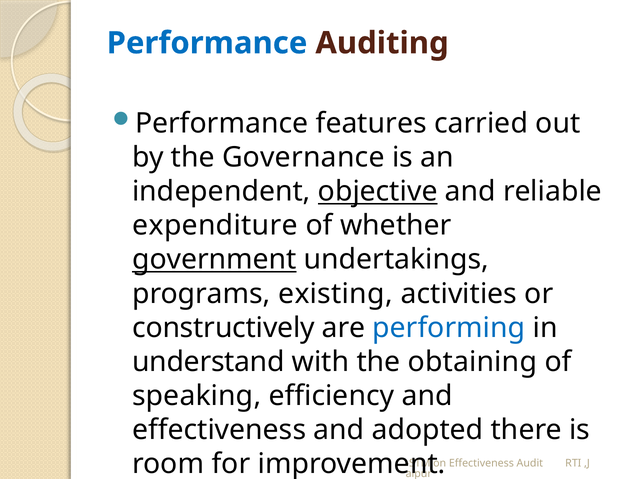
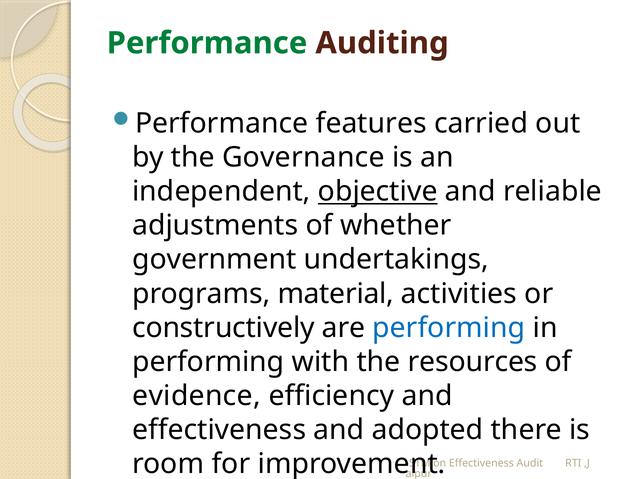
Performance colour: blue -> green (207, 43)
expenditure: expenditure -> adjustments (215, 226)
government underline: present -> none (214, 260)
existing: existing -> material (336, 294)
understand: understand -> performing (208, 362)
obtaining: obtaining -> resources (473, 362)
speaking: speaking -> evidence (197, 396)
